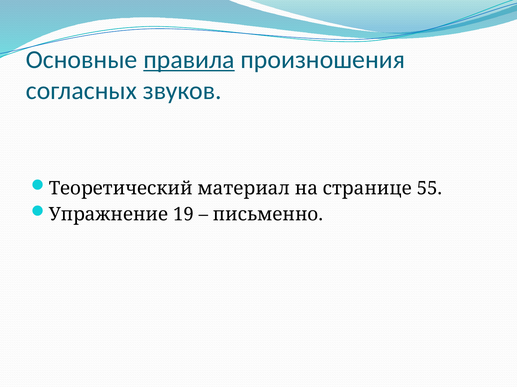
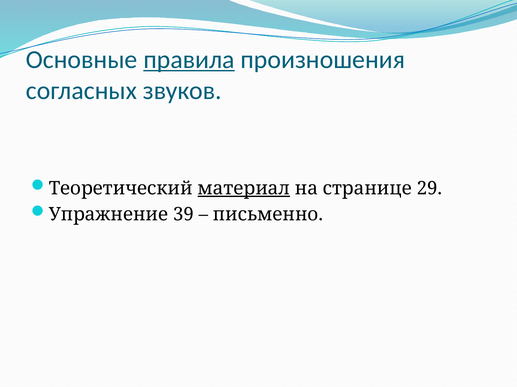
материал underline: none -> present (244, 189)
55: 55 -> 29 (430, 189)
19: 19 -> 39 (183, 215)
